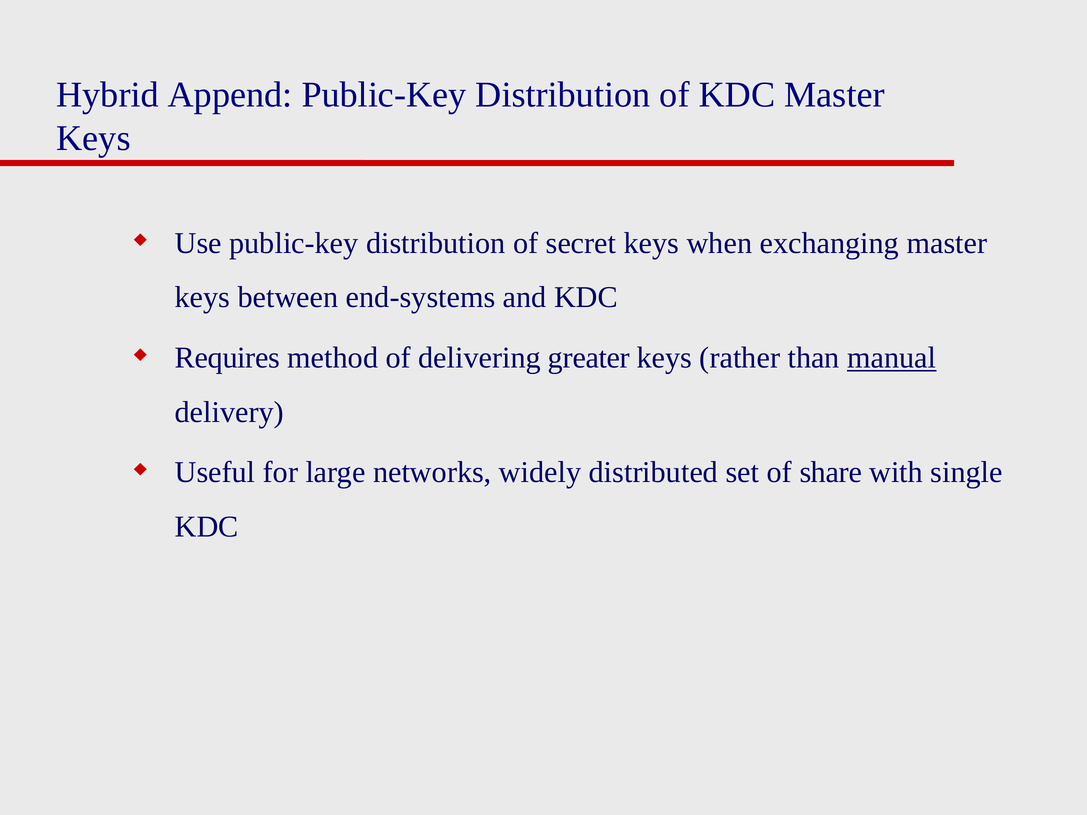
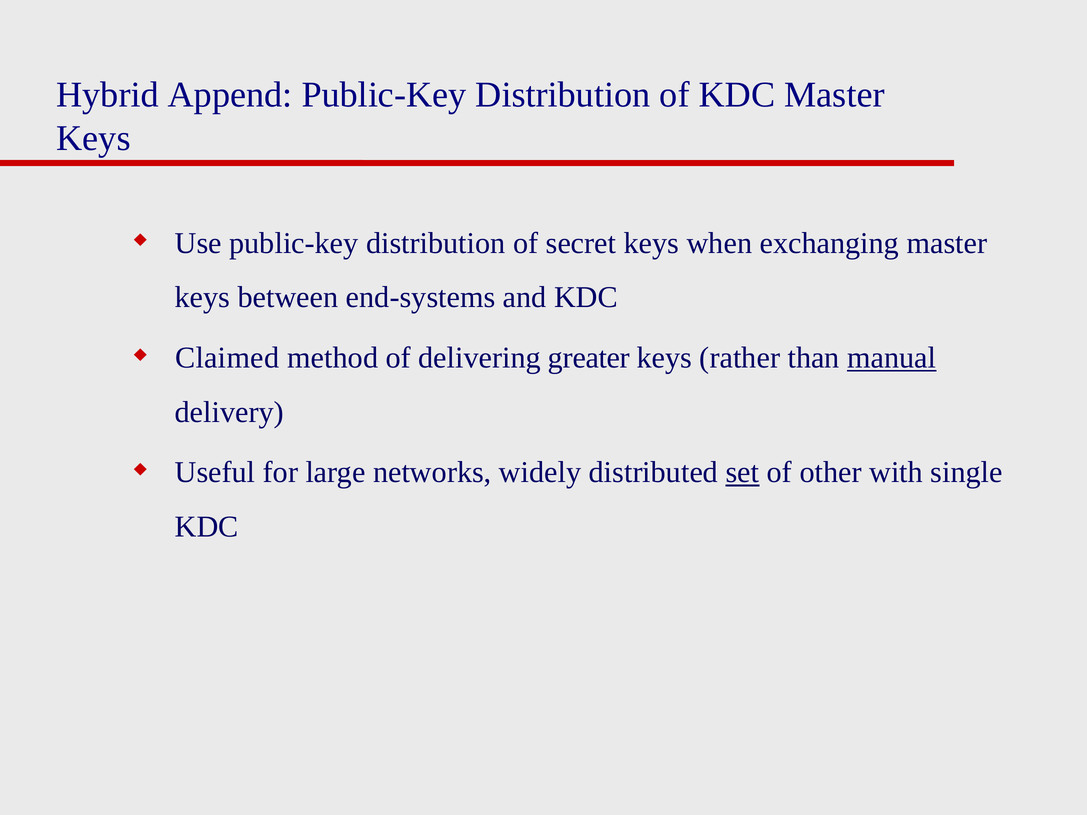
Requires: Requires -> Claimed (227, 358)
set underline: none -> present (742, 473)
share: share -> other (831, 473)
